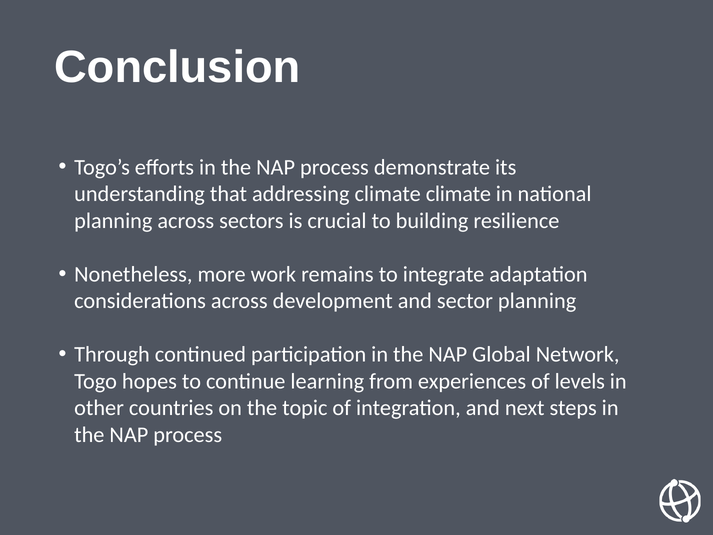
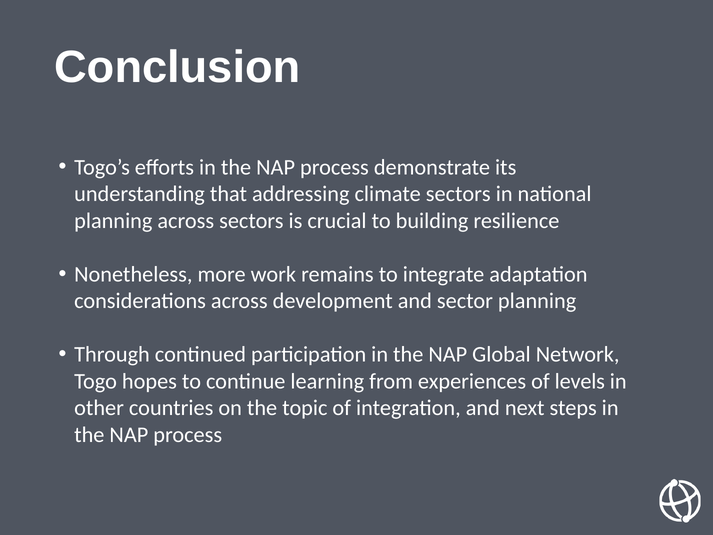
climate climate: climate -> sectors (458, 194)
